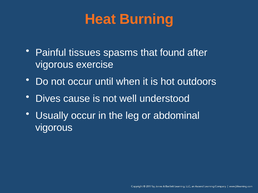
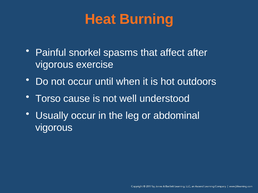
tissues: tissues -> snorkel (85, 53)
found: found -> affect (172, 53)
Dives: Dives -> Torso (48, 99)
